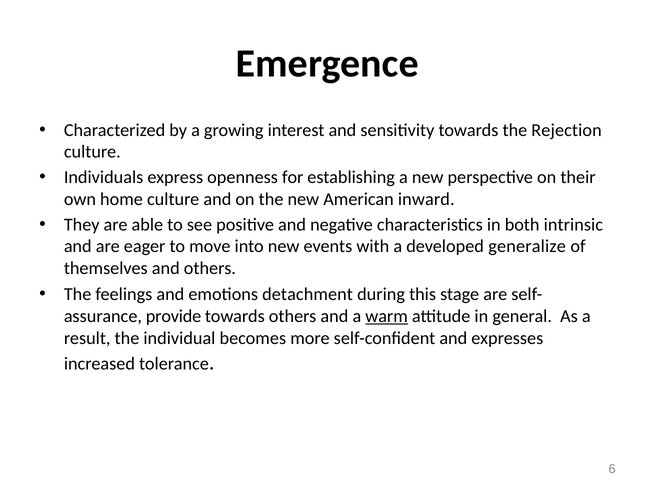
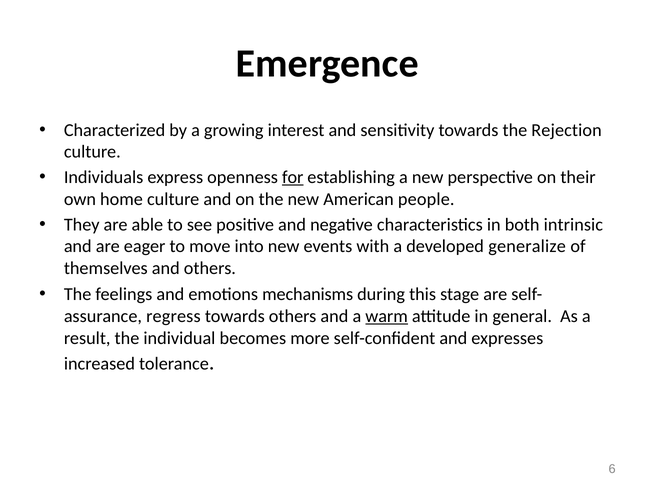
for underline: none -> present (293, 177)
inward: inward -> people (426, 199)
detachment: detachment -> mechanisms (308, 295)
provide: provide -> regress (173, 316)
